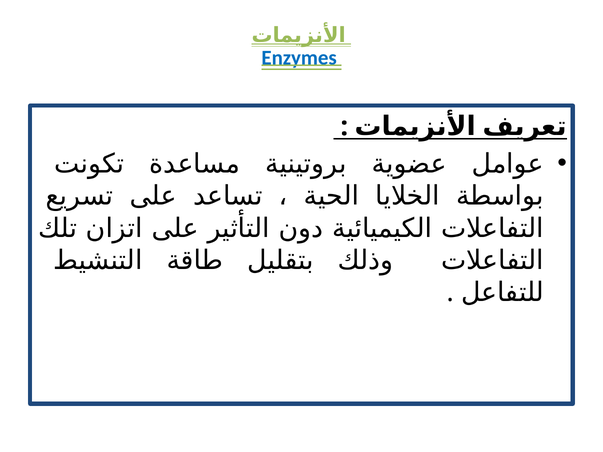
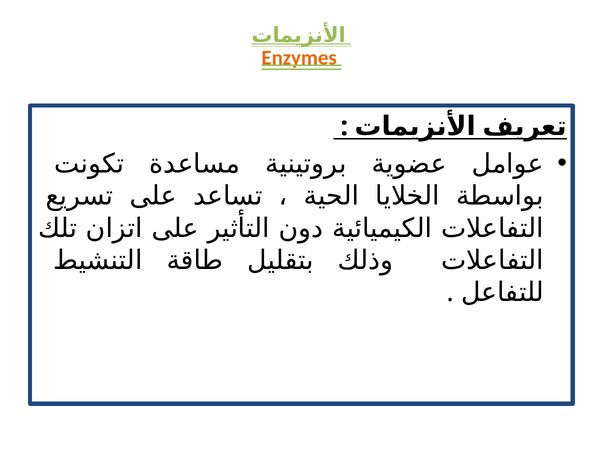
Enzymes colour: blue -> orange (299, 58)
